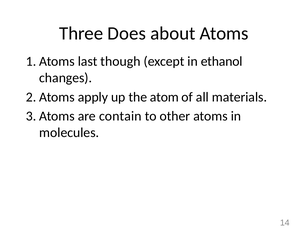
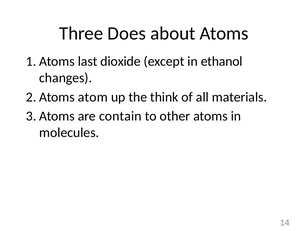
though: though -> dioxide (121, 61)
apply: apply -> atom (93, 97)
atom: atom -> think (164, 97)
